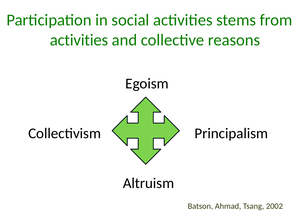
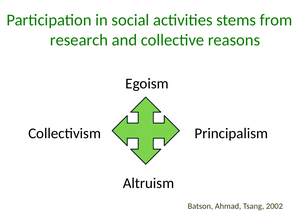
activities: activities -> research (79, 40)
